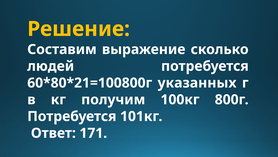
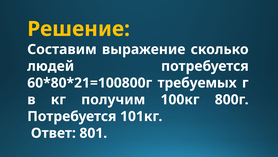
указанных: указанных -> требуемых (197, 83)
171: 171 -> 801 (93, 133)
